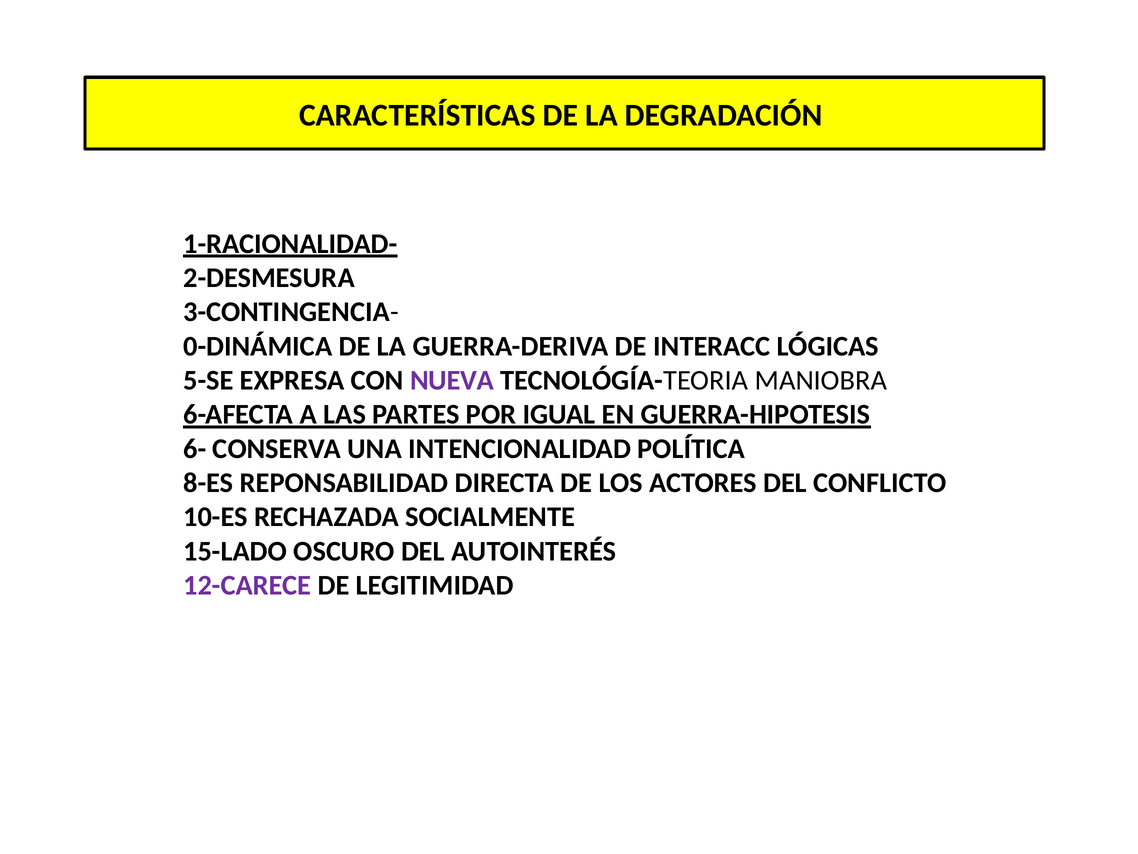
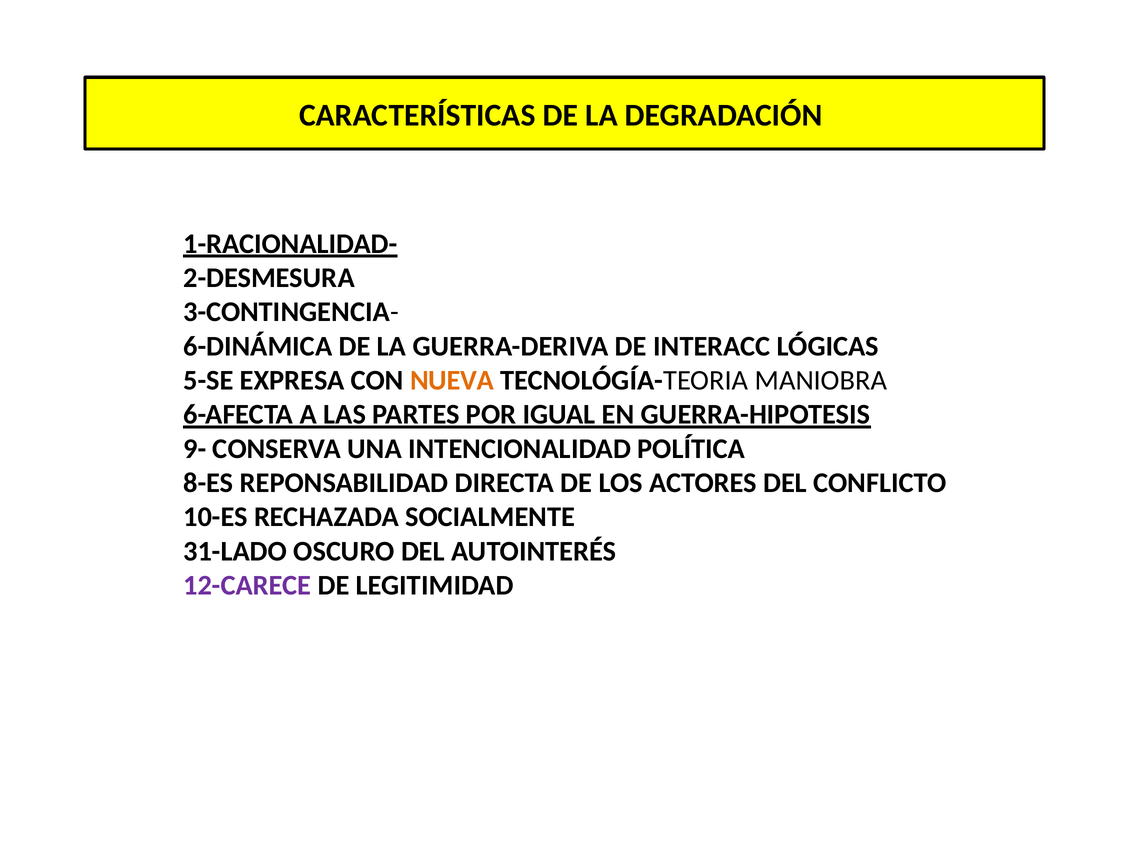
0-DINÁMICA: 0-DINÁMICA -> 6-DINÁMICA (258, 346)
NUEVA colour: purple -> orange (452, 380)
6-: 6- -> 9- (195, 448)
15-LADO: 15-LADO -> 31-LADO (235, 551)
